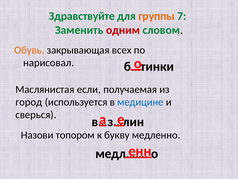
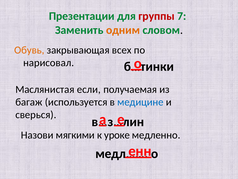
Здравствуйте: Здравствуйте -> Презентации (82, 16)
группы colour: orange -> red (157, 16)
одним colour: red -> orange (123, 30)
город: город -> багаж (29, 102)
топором: топором -> мягкими (75, 135)
букву: букву -> уроке (117, 135)
